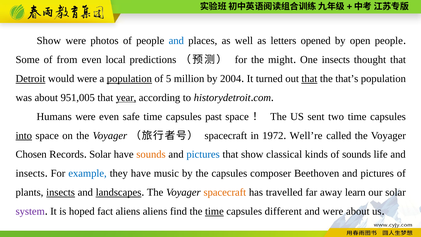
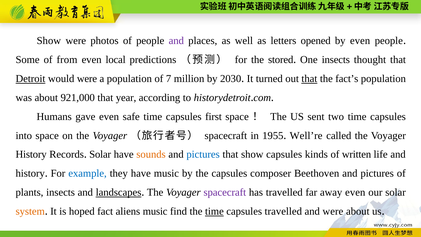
and colour: blue -> purple (176, 41)
by open: open -> even (360, 41)
might: might -> stored (281, 60)
population underline: present -> none (129, 79)
5: 5 -> 7 (169, 79)
2004: 2004 -> 2030 (231, 79)
that’s: that’s -> fact’s (347, 79)
951,005: 951,005 -> 921,000 (78, 98)
year underline: present -> none (126, 98)
Humans were: were -> gave (85, 117)
past: past -> first (213, 117)
into underline: present -> none (24, 135)
1972: 1972 -> 1955 (273, 135)
Chosen: Chosen -> History (31, 154)
show classical: classical -> capsules (284, 154)
of sounds: sounds -> written (357, 154)
insects: insects -> history (30, 173)
insects underline: present -> none (61, 192)
spacecraft colour: orange -> purple (225, 192)
away learn: learn -> even (355, 192)
system colour: purple -> orange (30, 211)
aliens aliens: aliens -> music (155, 211)
capsules different: different -> travelled (283, 211)
